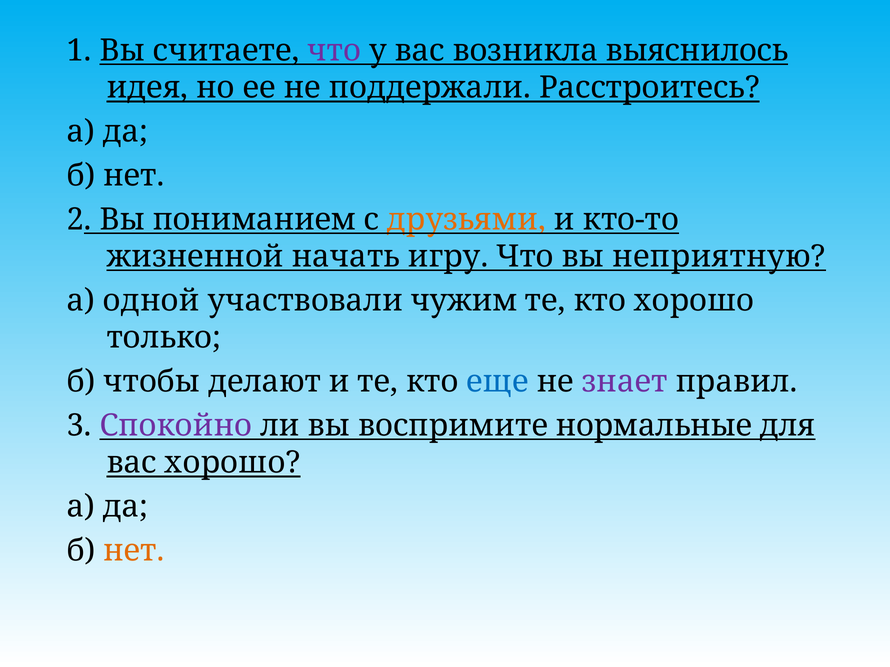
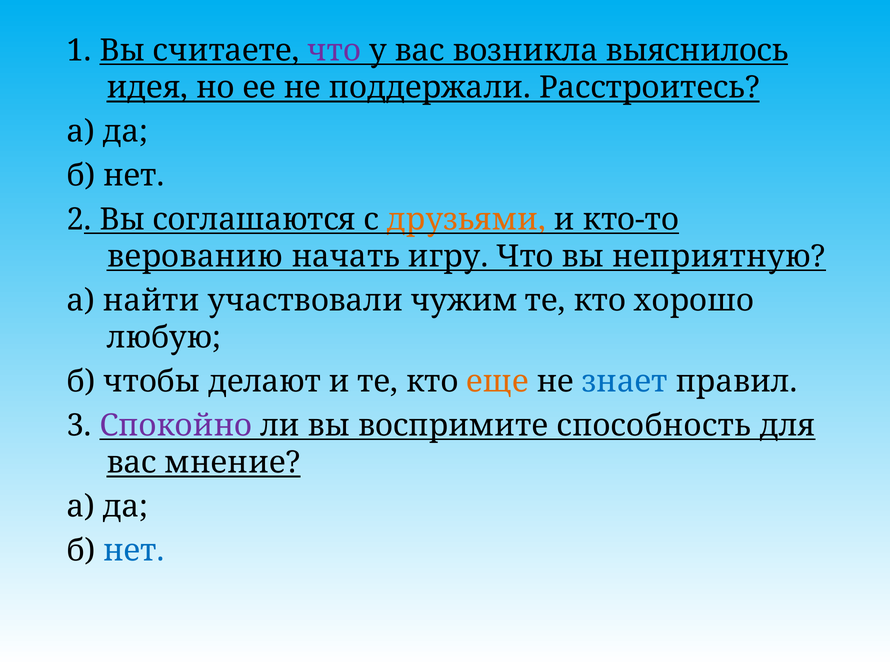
пониманием: пониманием -> соглашаются (255, 220)
жизненной: жизненной -> верованию (195, 257)
одной: одной -> найти (151, 301)
только: только -> любую (164, 338)
еще colour: blue -> orange (498, 382)
знает colour: purple -> blue (625, 382)
нормальные: нормальные -> способность (654, 426)
вас хорошо: хорошо -> мнение (232, 463)
нет colour: orange -> blue (134, 551)
